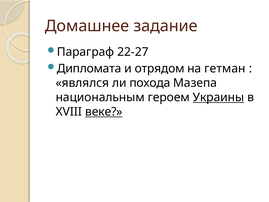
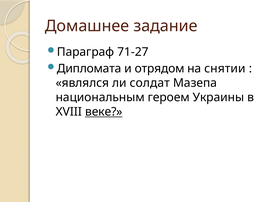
22-27: 22-27 -> 71-27 (133, 52)
гетман: гетман -> снятии (225, 69)
похода: похода -> солдат (150, 83)
Украины underline: present -> none (218, 97)
